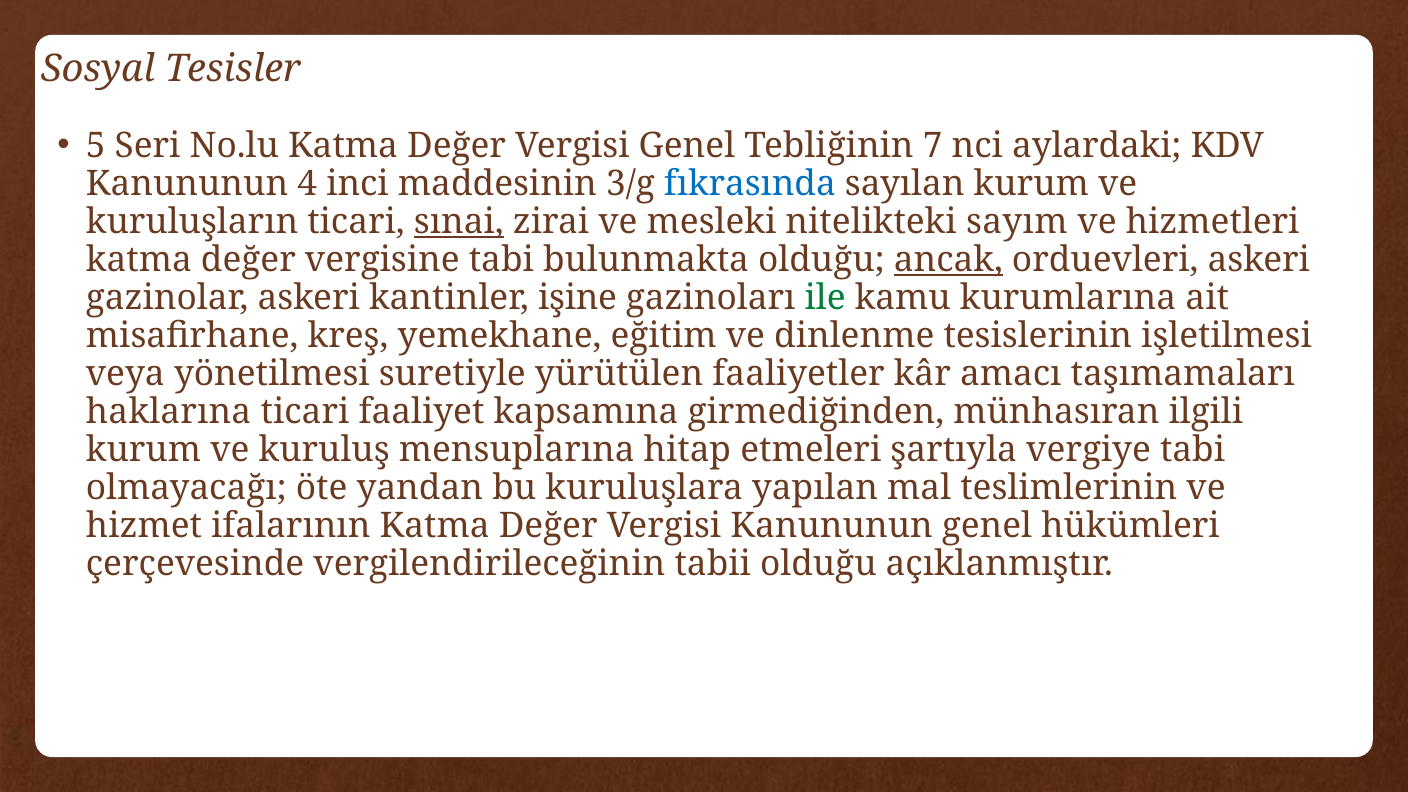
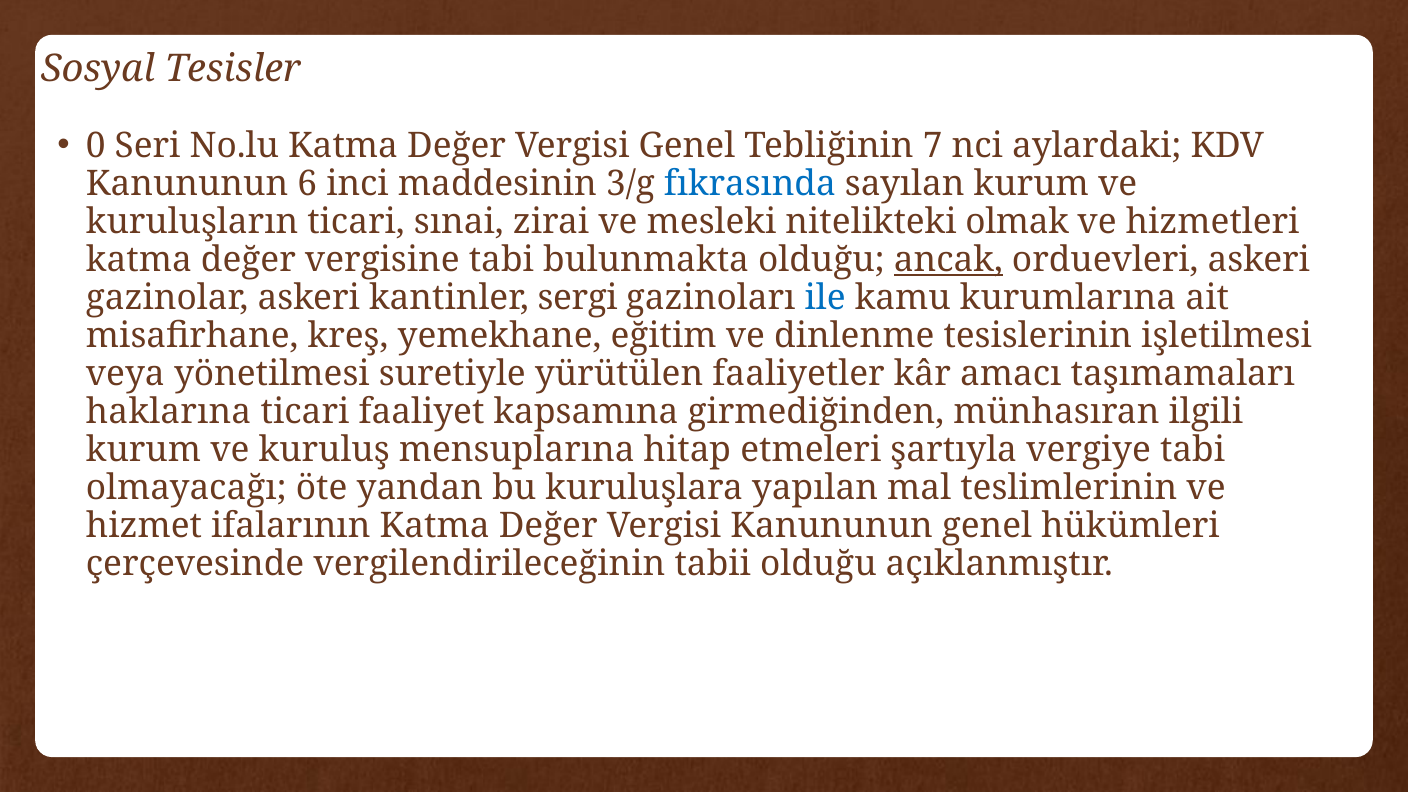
5: 5 -> 0 (96, 146)
4: 4 -> 6 (307, 184)
sınai underline: present -> none (459, 222)
sayım: sayım -> olmak (1017, 222)
işine: işine -> sergi (578, 298)
ile colour: green -> blue (825, 298)
